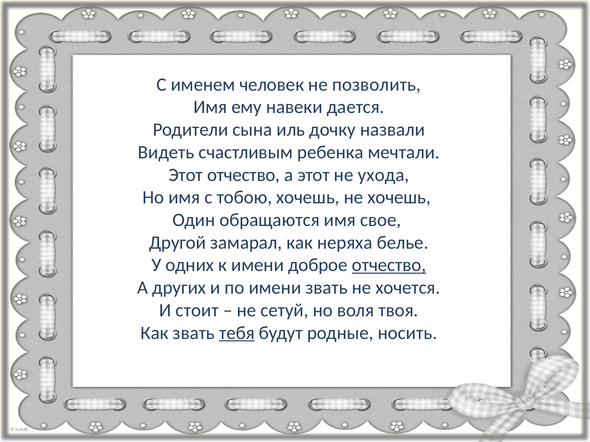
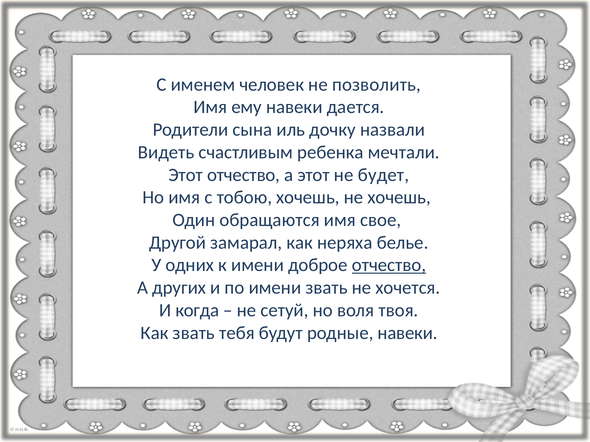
ухода: ухода -> будет (383, 175)
стоит: стоит -> когда (197, 311)
тебя underline: present -> none (237, 333)
родные носить: носить -> навеки (408, 333)
